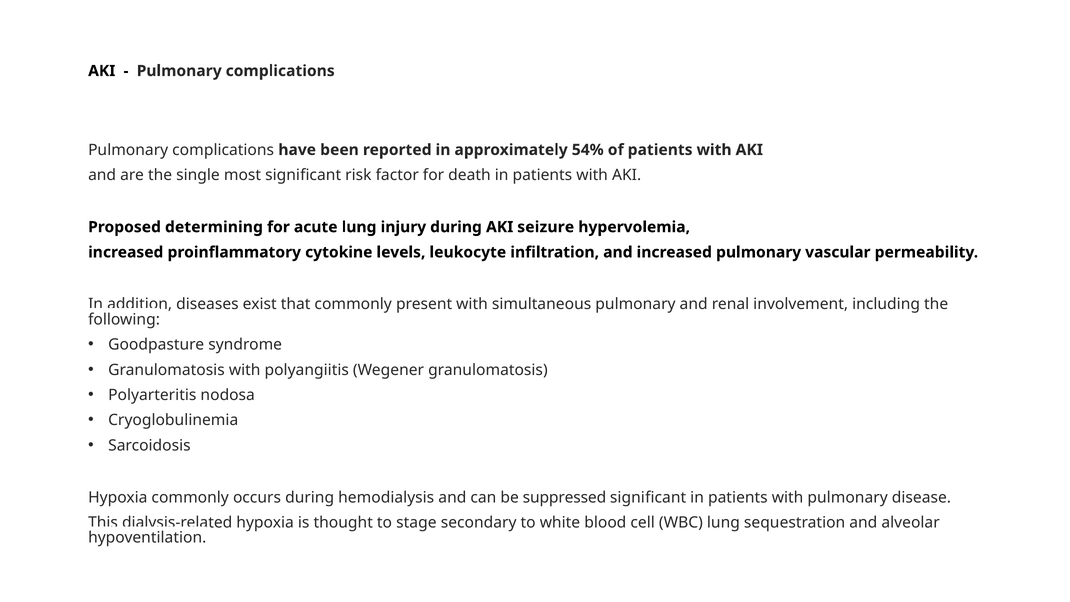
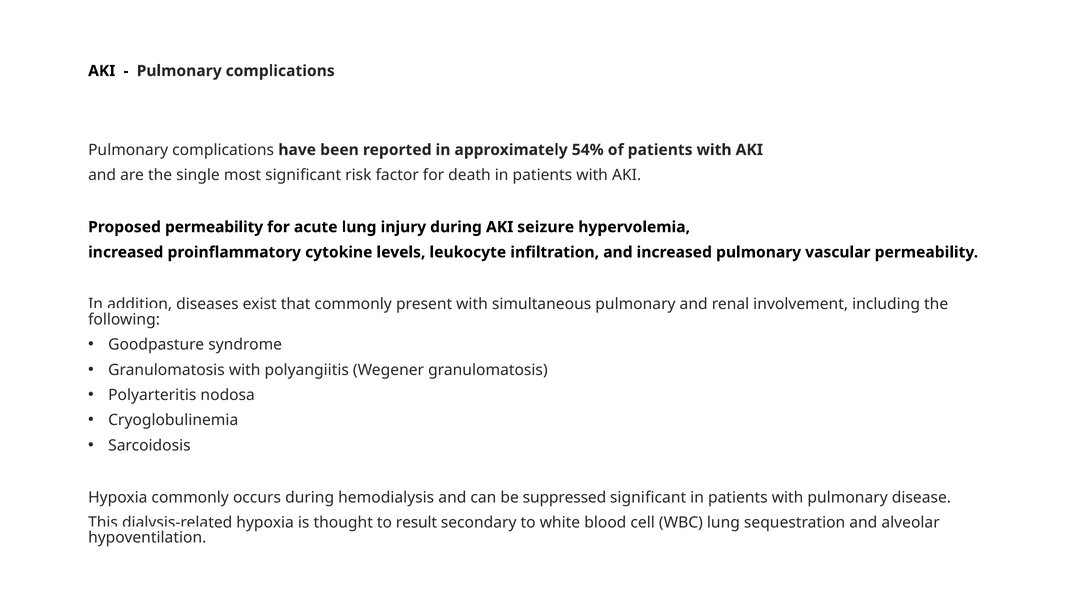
Proposed determining: determining -> permeability (214, 227)
stage: stage -> result (416, 523)
